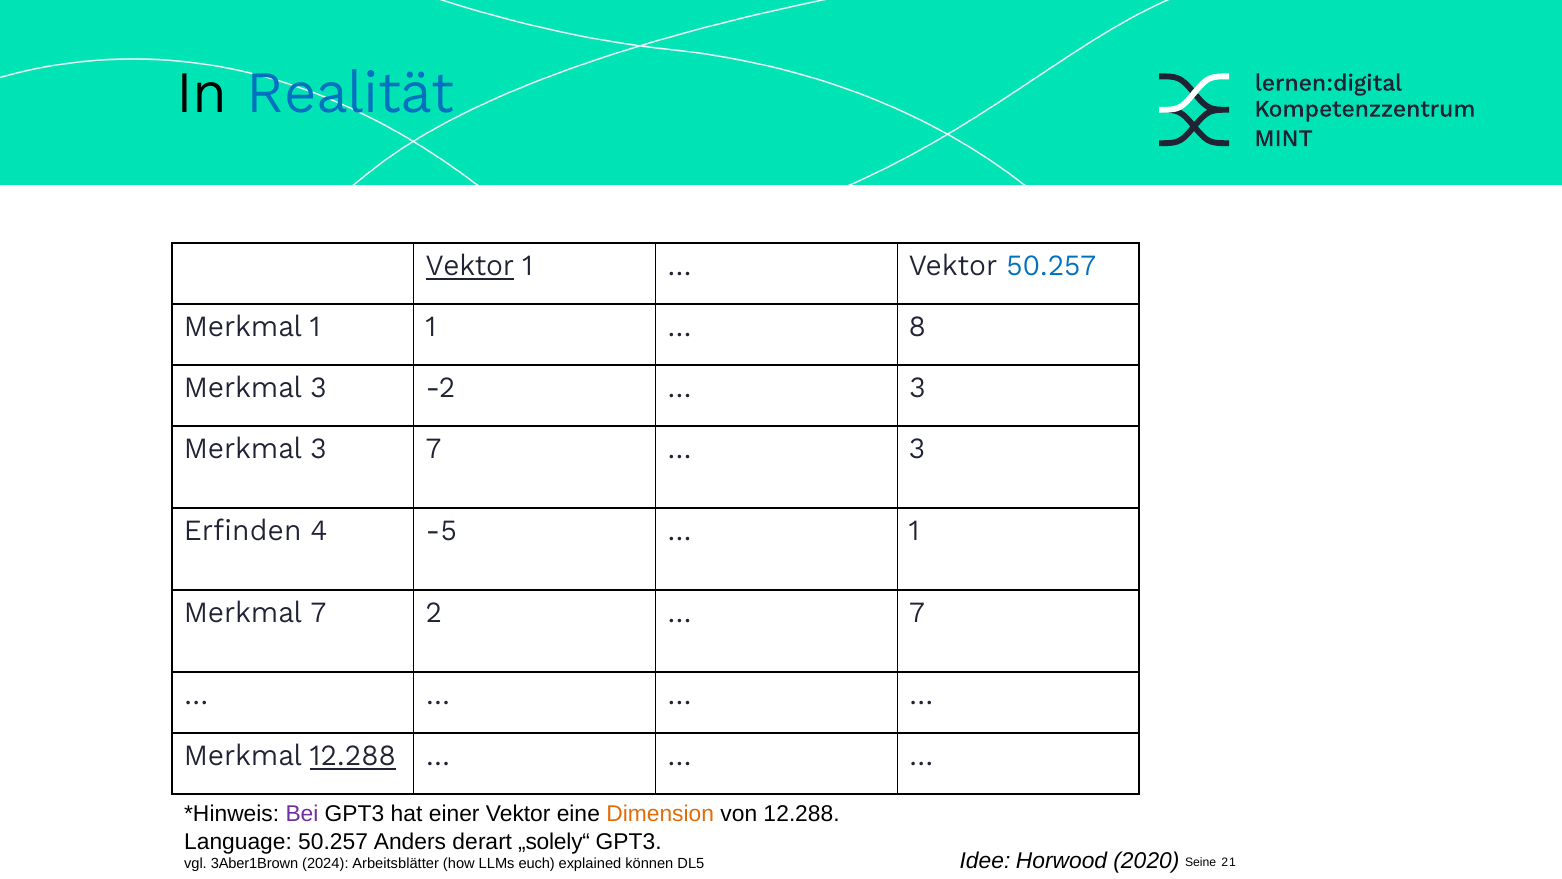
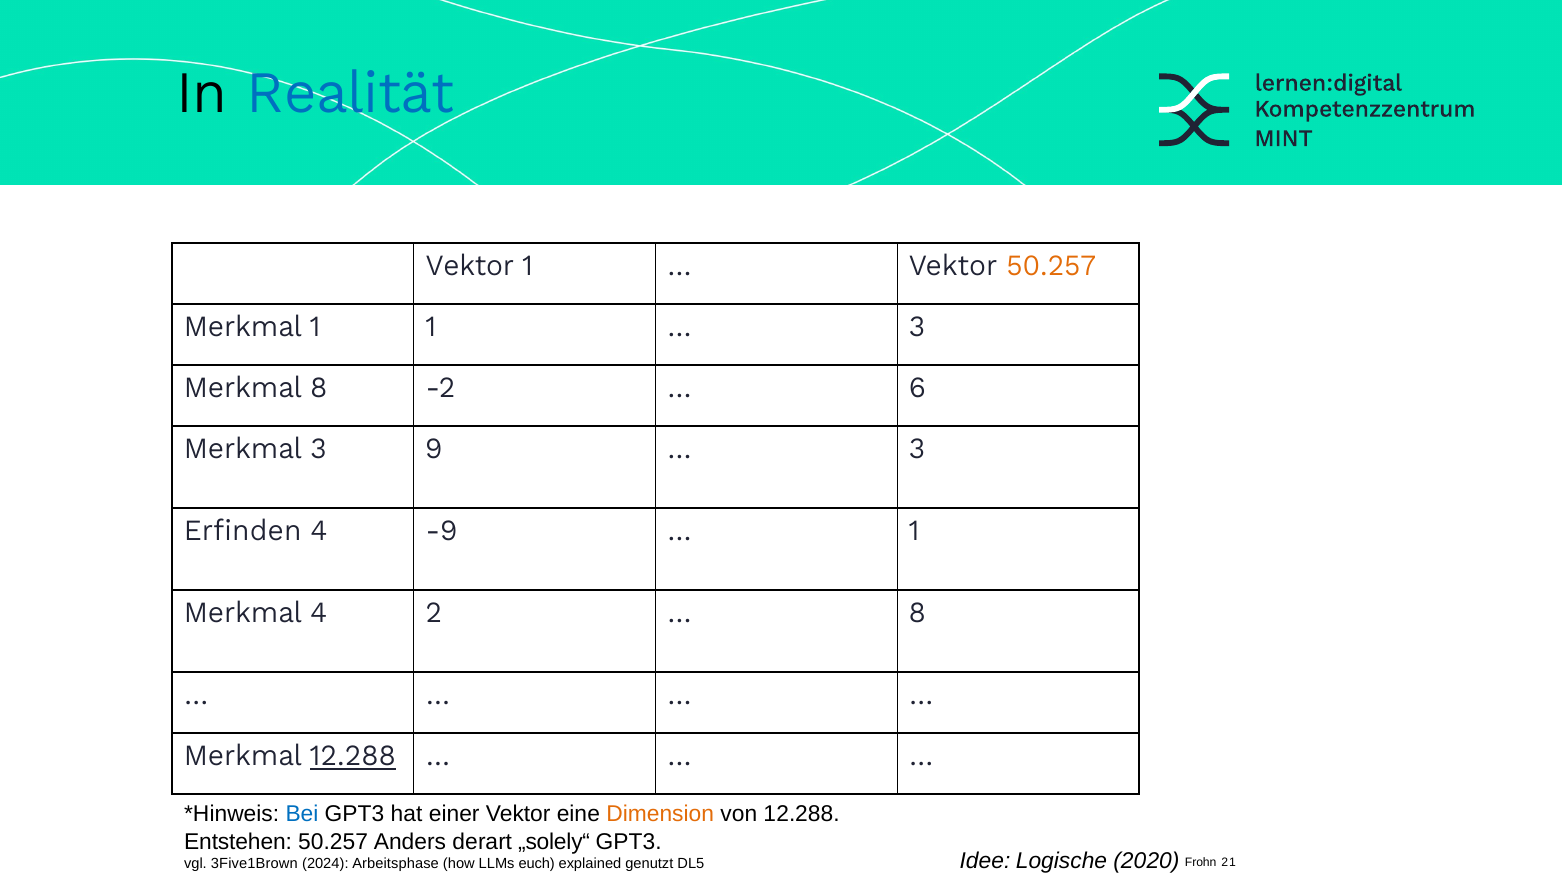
Vektor underline: present -> none (470, 266)
50.257 colour: blue -> orange (1051, 266)
8: 8 -> 3 (917, 327)
3: 3 -> 8 (319, 388)
3: 3 -> 6 (917, 388)
3 7: 7 -> 9 (434, 449)
-5: -5 -> -9 (441, 531)
Merkmal 7: 7 -> 4 (319, 613)
7: 7 -> 8 (917, 613)
Bei colour: purple -> blue (302, 814)
Language: Language -> Entstehen (238, 841)
Horwood: Horwood -> Logische (1062, 860)
Seine: Seine -> Frohn (1201, 862)
3Aber1Brown: 3Aber1Brown -> 3Five1Brown (254, 863)
Arbeitsblätter: Arbeitsblätter -> Arbeitsphase (396, 863)
können: können -> genutzt (649, 863)
